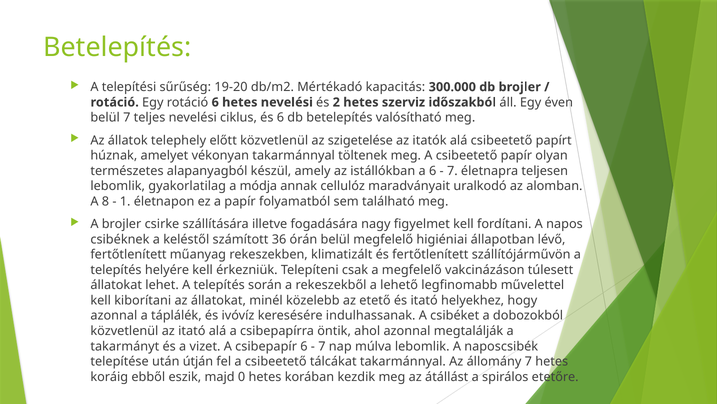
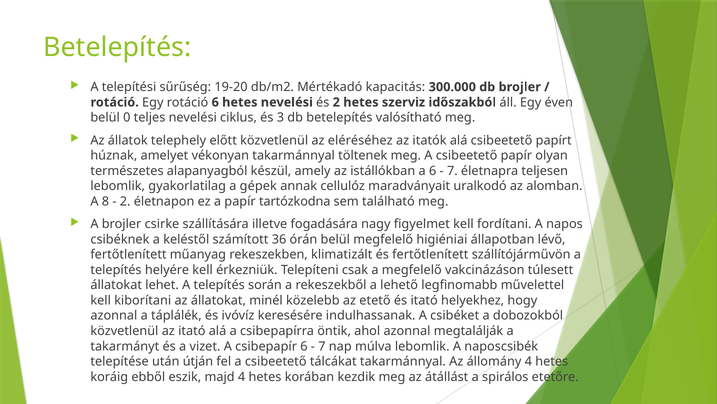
belül 7: 7 -> 0 (127, 117)
és 6: 6 -> 3 (280, 117)
szigetelése: szigetelése -> eléréséhez (360, 140)
módja: módja -> gépek (258, 186)
1: 1 -> 2 (125, 201)
folyamatból: folyamatból -> tartózkodna (295, 201)
állomány 7: 7 -> 4 (528, 361)
majd 0: 0 -> 4 (242, 376)
